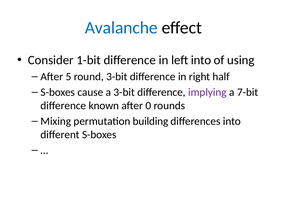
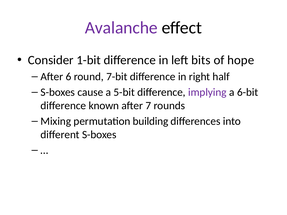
Avalanche colour: blue -> purple (121, 28)
left into: into -> bits (201, 60)
using: using -> hope (241, 60)
5: 5 -> 6 (68, 77)
round 3-bit: 3-bit -> 7-bit (117, 77)
a 3-bit: 3-bit -> 5-bit (124, 92)
7-bit: 7-bit -> 6-bit (248, 92)
0: 0 -> 7 (148, 106)
